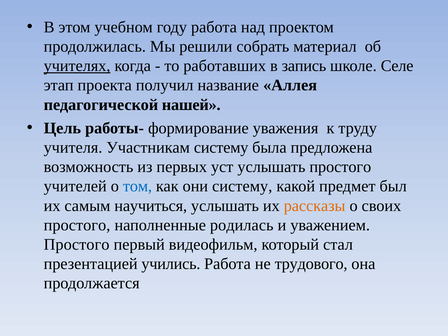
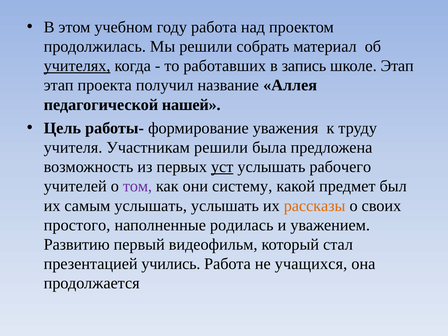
школе Селе: Селе -> Этап (397, 66)
Участникам систему: систему -> решили (221, 147)
уст underline: none -> present (222, 167)
услышать простого: простого -> рабочего (340, 167)
том colour: blue -> purple (137, 186)
самым научиться: научиться -> услышать (151, 206)
Простого: Простого -> Развитию (77, 244)
трудового: трудового -> учащихся (311, 264)
